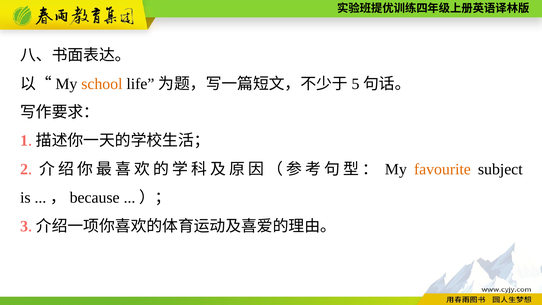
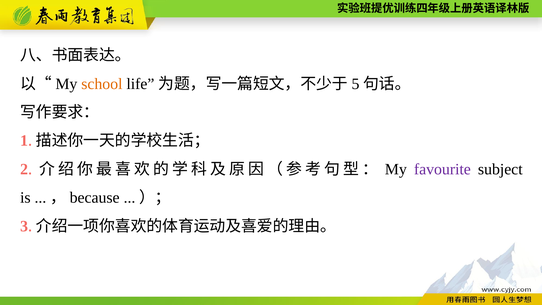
favourite colour: orange -> purple (442, 169)
